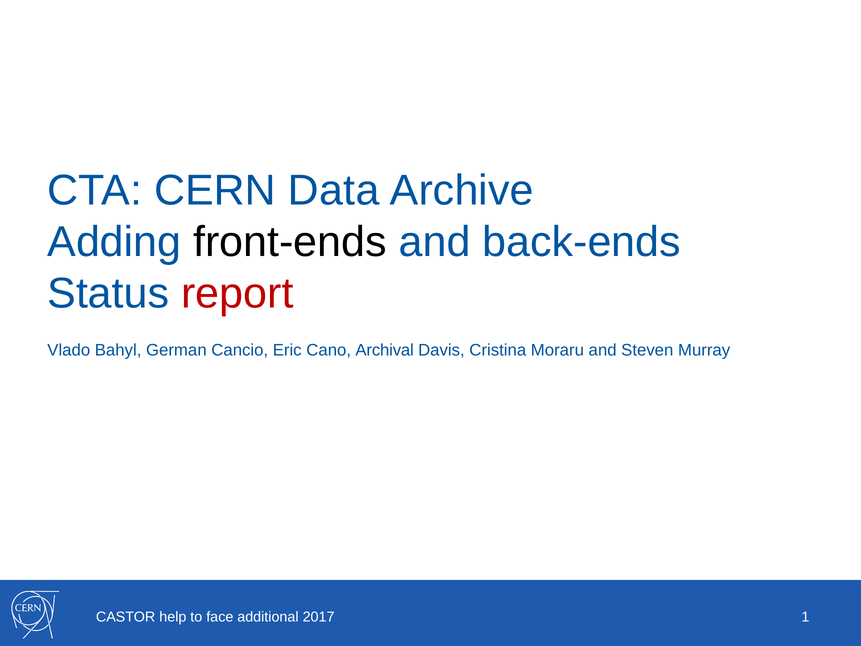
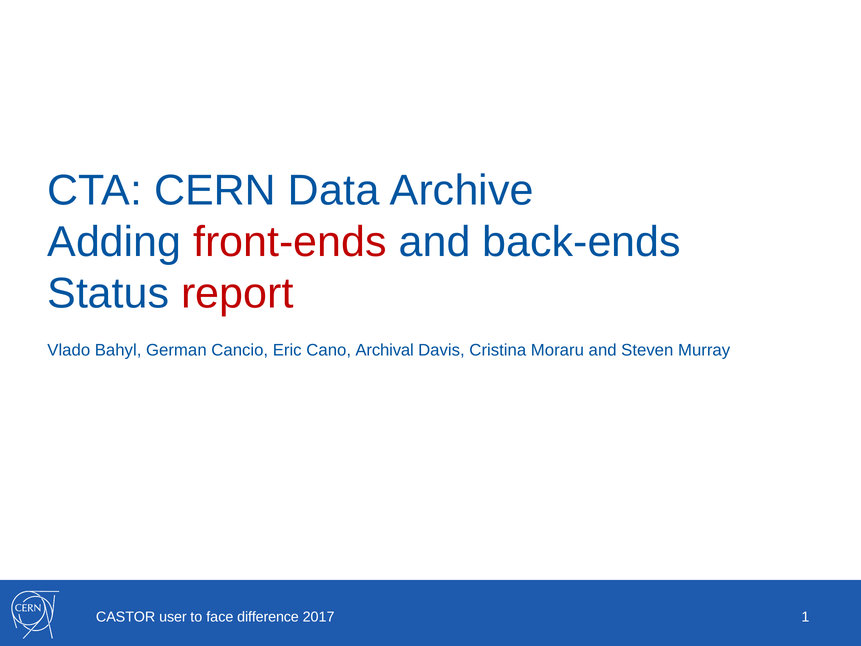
front-ends colour: black -> red (290, 242)
help: help -> user (173, 617)
additional: additional -> difference (268, 617)
